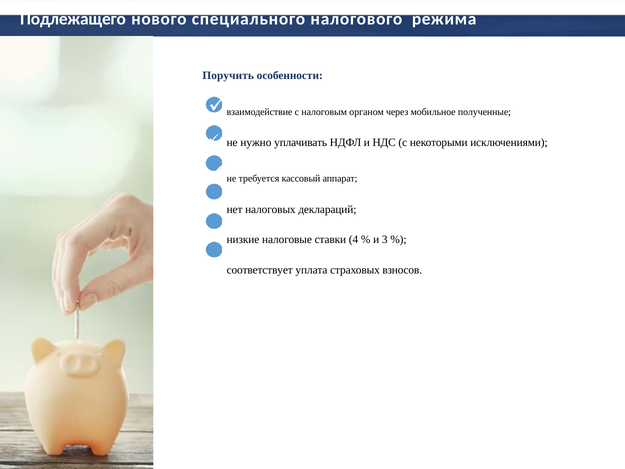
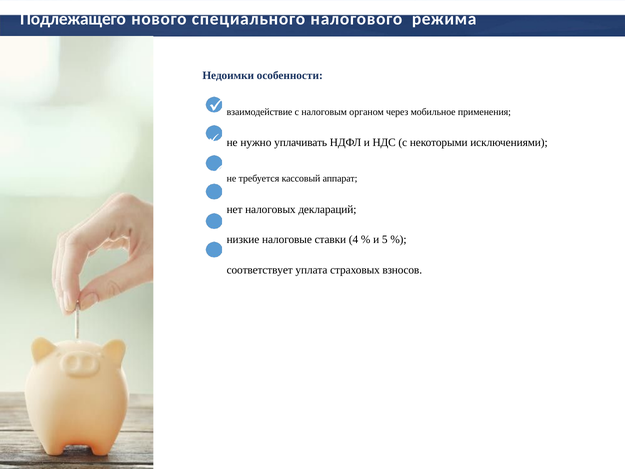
Поручить: Поручить -> Недоимки (228, 75)
полученные: полученные -> применения (484, 112)
3: 3 -> 5 (385, 240)
